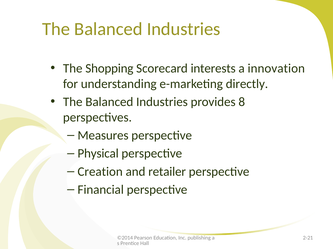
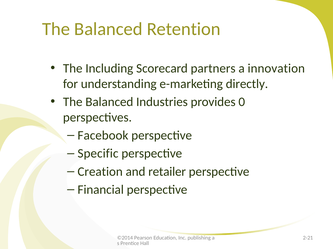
Industries: Industries -> Retention (184, 29)
Shopping: Shopping -> Including (109, 69)
interests: interests -> partners (213, 69)
8: 8 -> 0 (242, 102)
Measures: Measures -> Facebook (103, 136)
Physical: Physical -> Specific (98, 154)
